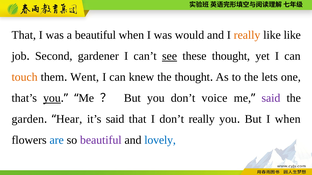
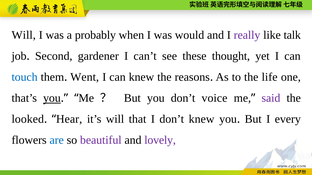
That: That -> Will (24, 35)
a beautiful: beautiful -> probably (95, 35)
really colour: orange -> purple (247, 35)
like like: like -> talk (292, 35)
see underline: present -> none (170, 56)
touch colour: orange -> blue (25, 77)
the thought: thought -> reasons (192, 77)
lets: lets -> life (270, 77)
garden: garden -> looked (28, 119)
it’s said: said -> will (115, 119)
don’t really: really -> knew (202, 119)
I when: when -> every (288, 119)
lovely colour: blue -> purple (160, 140)
